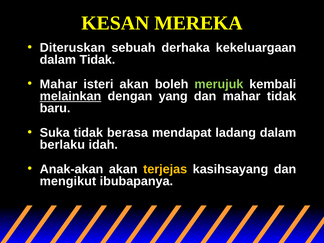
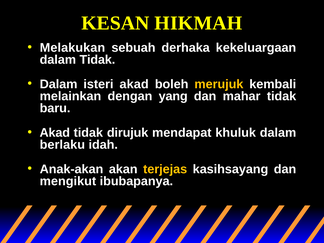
MEREKA: MEREKA -> HIKMAH (198, 23)
Diteruskan: Diteruskan -> Melakukan (72, 48)
Mahar: Mahar -> Dalam (59, 84)
isteri akan: akan -> akad (134, 84)
merujuk colour: light green -> yellow (219, 84)
melainkan underline: present -> none (70, 96)
Suka: Suka -> Akad (55, 133)
berasa: berasa -> dirujuk (128, 133)
ladang: ladang -> khuluk (236, 133)
